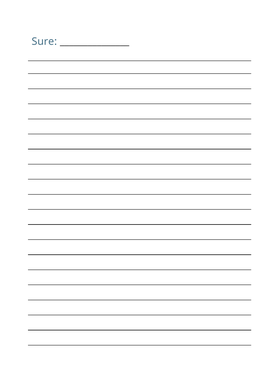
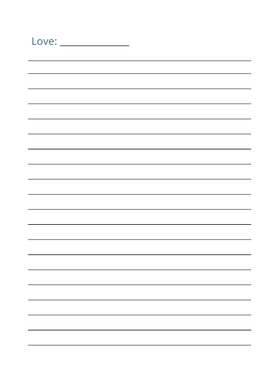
Sure: Sure -> Love (44, 42)
